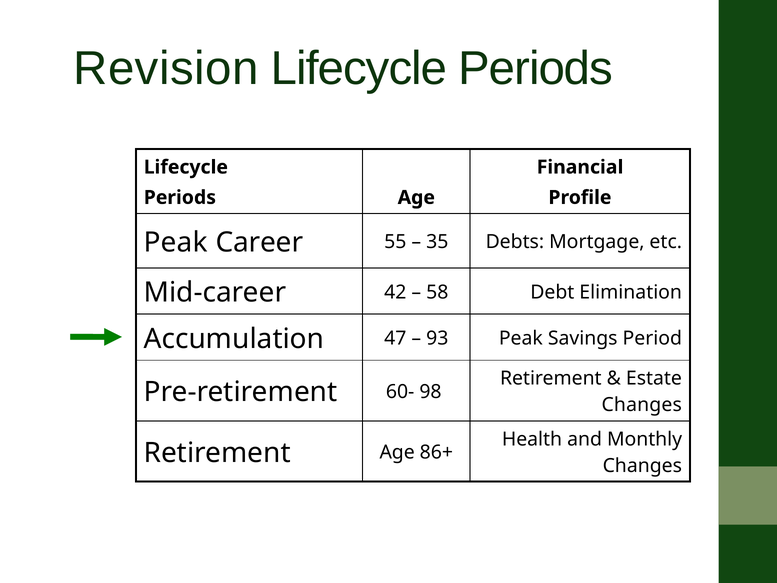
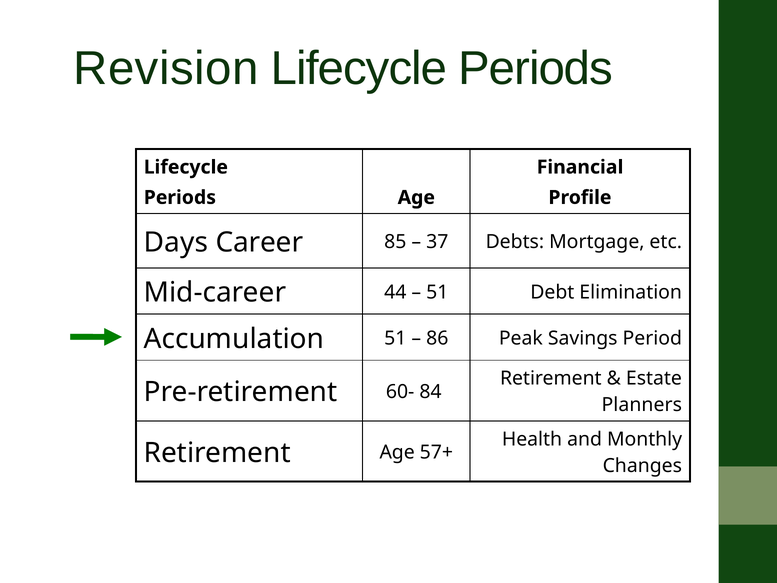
Peak: Peak -> Days (176, 242)
55: 55 -> 85 (395, 242)
35: 35 -> 37 (437, 242)
42: 42 -> 44 (395, 292)
58: 58 -> 51 (437, 292)
Accumulation 47: 47 -> 51 (395, 338)
93: 93 -> 86 (437, 338)
98: 98 -> 84 (430, 392)
Changes: Changes -> Planners (642, 405)
86+: 86+ -> 57+ (436, 452)
